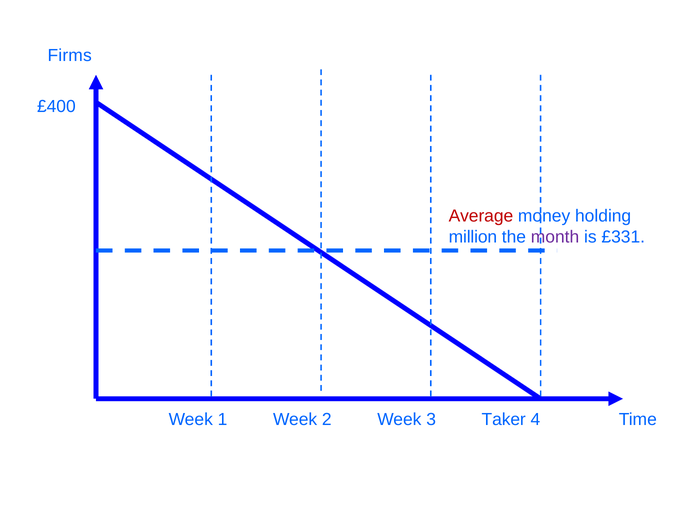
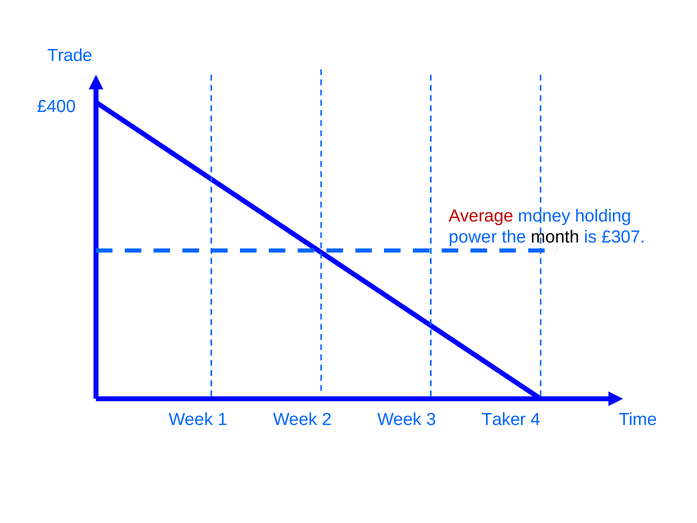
Firms: Firms -> Trade (70, 56)
million: million -> power (473, 237)
month colour: purple -> black (555, 237)
£331: £331 -> £307 (623, 237)
